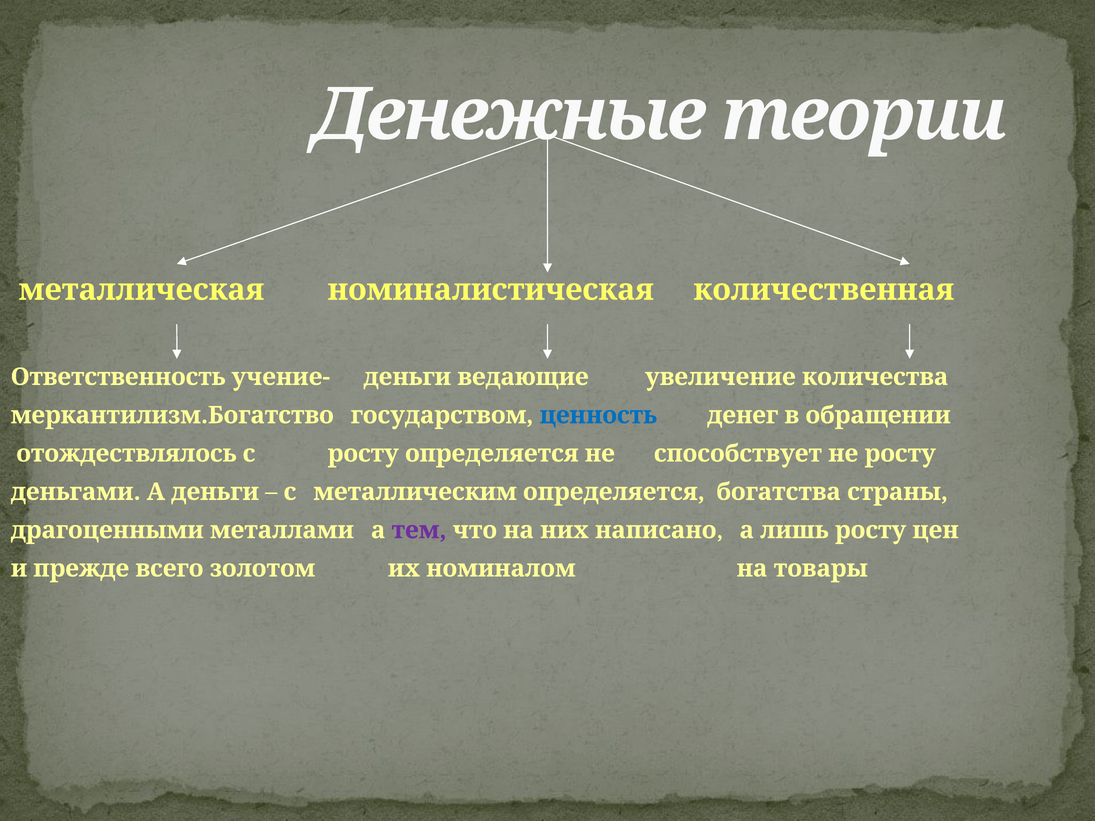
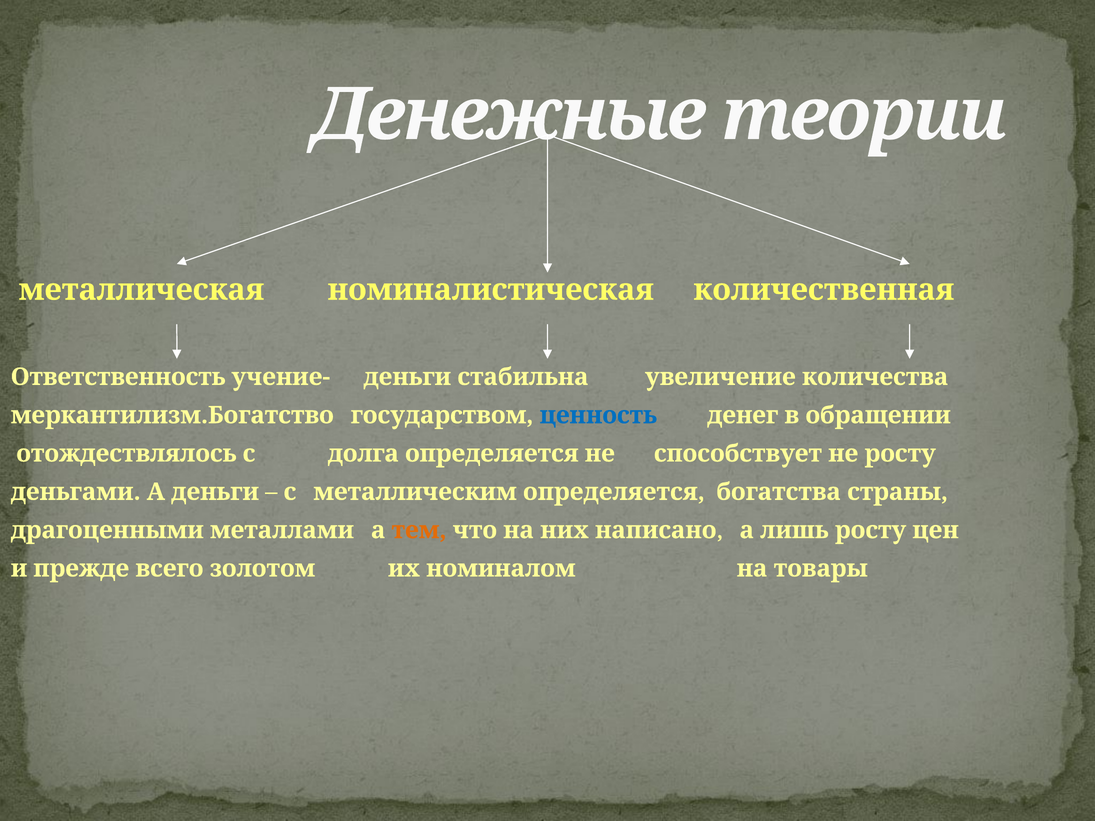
ведающие: ведающие -> стабильна (523, 377)
с росту: росту -> долга (363, 454)
тем colour: purple -> orange (419, 530)
